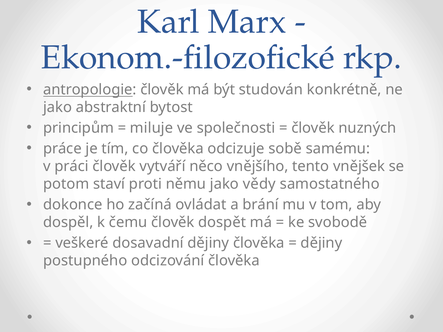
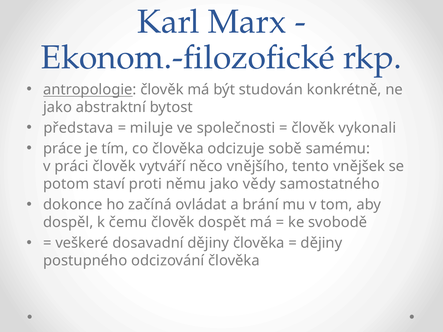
principům: principům -> představa (78, 128)
nuzných: nuzných -> vykonali (367, 128)
